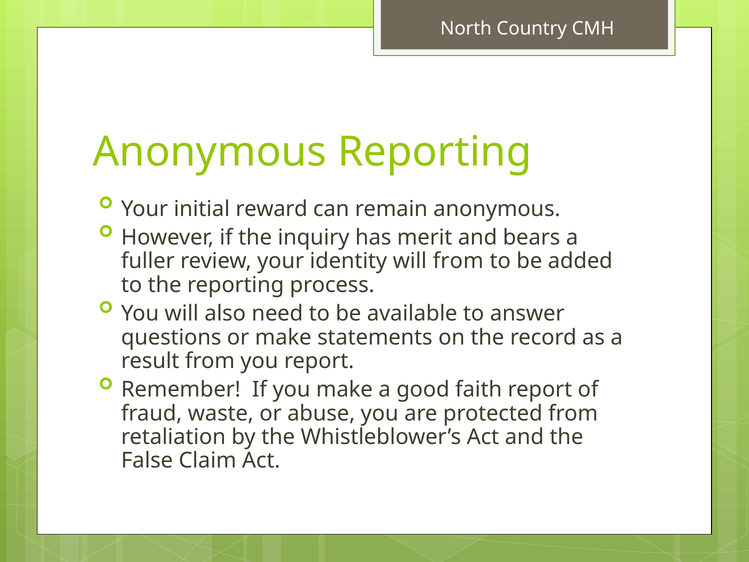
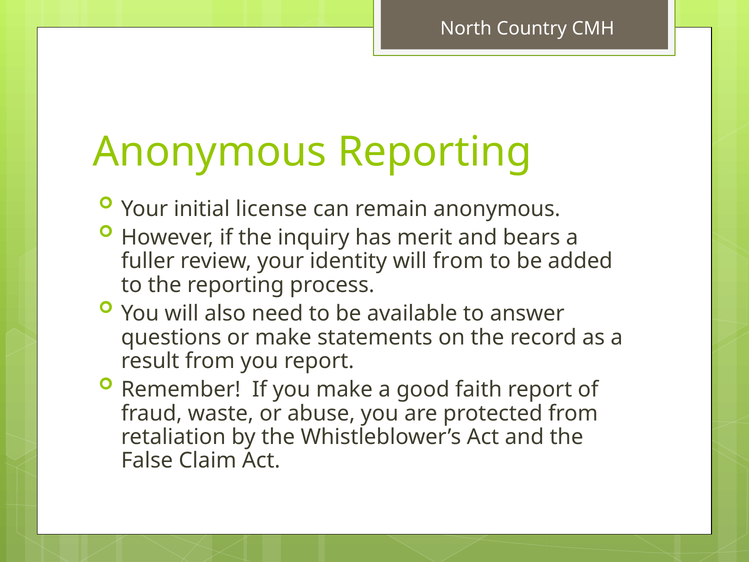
reward: reward -> license (271, 209)
